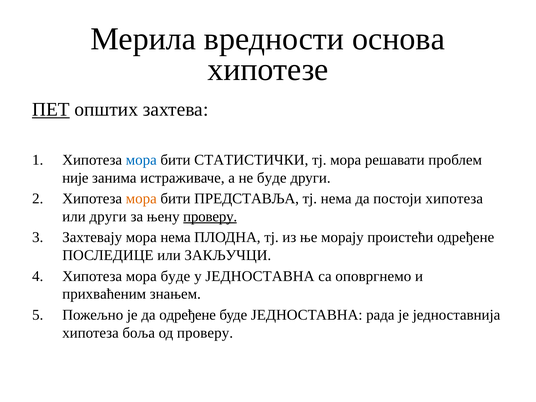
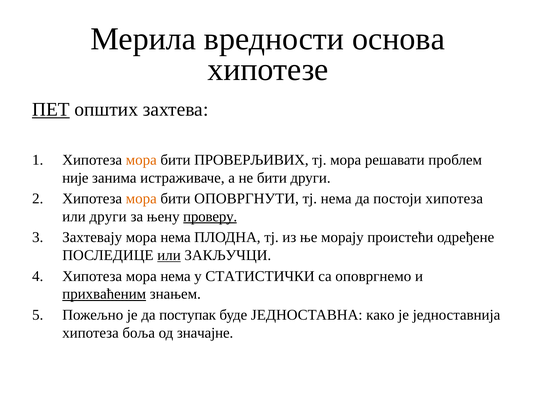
мора colour: blue -> orange (141, 160)
СТАТИСТИЧКИ: СТАТИСТИЧКИ -> ПРОВЕРЉИВИХ (251, 160)
не буде: буде -> бити (272, 178)
ПРЕДСТАВЉА: ПРЕДСТАВЉА -> ОПОВРГНУТИ (247, 199)
или underline: none -> present (169, 255)
Хипотеза мора буде: буде -> нема (176, 276)
у ЈЕДНОСТАВНА: ЈЕДНОСТАВНА -> СТАТИСТИЧКИ (260, 276)
прихваћеним underline: none -> present (104, 294)
да одређене: одређене -> поступак (188, 315)
рада: рада -> како (380, 315)
од проверу: проверу -> значајне (205, 333)
